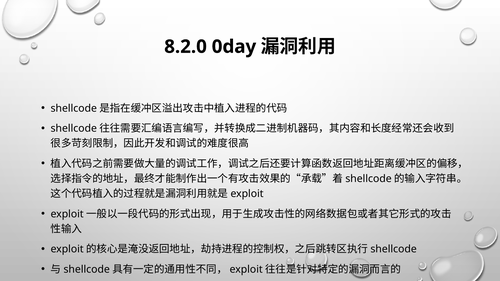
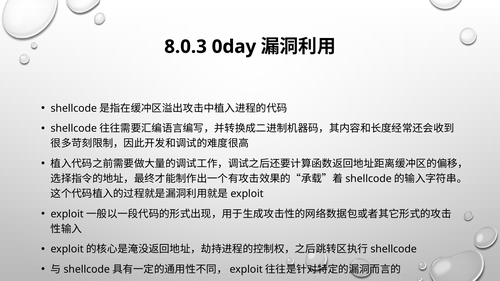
8.2.0: 8.2.0 -> 8.0.3 (186, 47)
